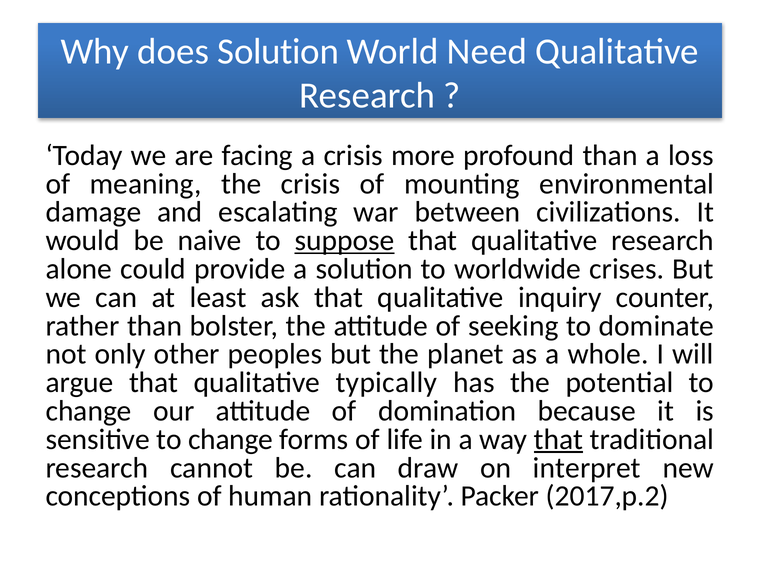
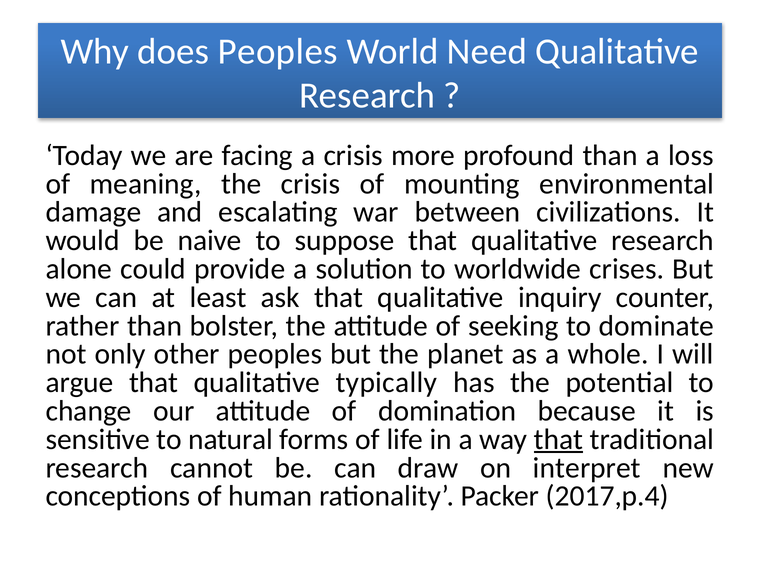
does Solution: Solution -> Peoples (278, 51)
suppose underline: present -> none (344, 241)
sensitive to change: change -> natural (231, 439)
2017,p.2: 2017,p.2 -> 2017,p.4 (607, 496)
